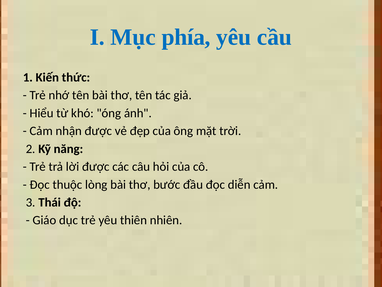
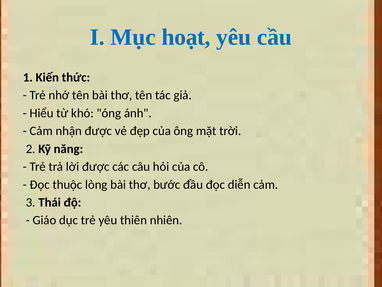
phía: phía -> hoạt (186, 37)
